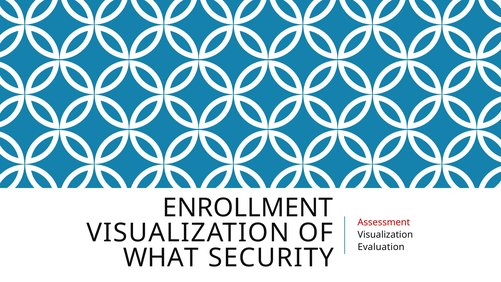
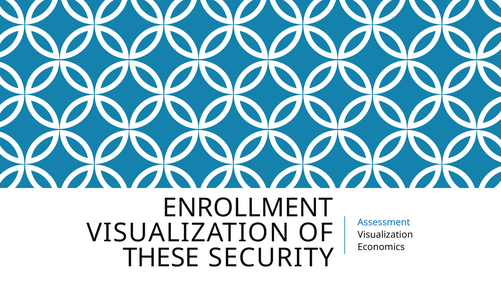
Assessment colour: red -> blue (384, 222)
Evaluation: Evaluation -> Economics (381, 247)
WHAT: WHAT -> THESE (161, 258)
